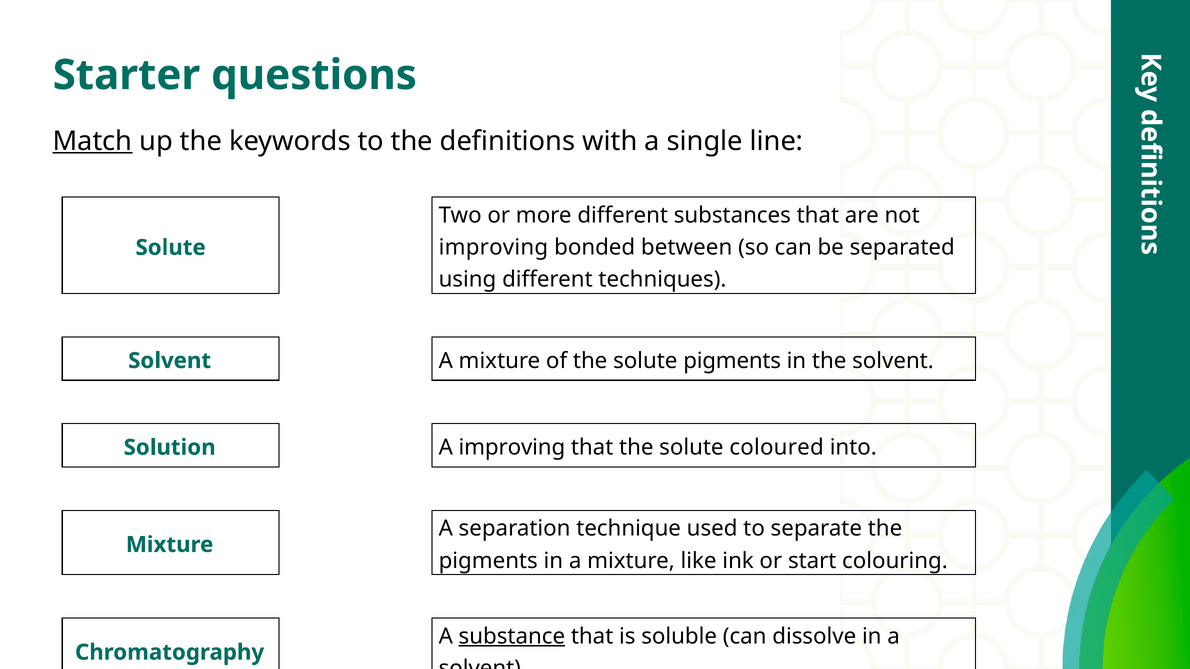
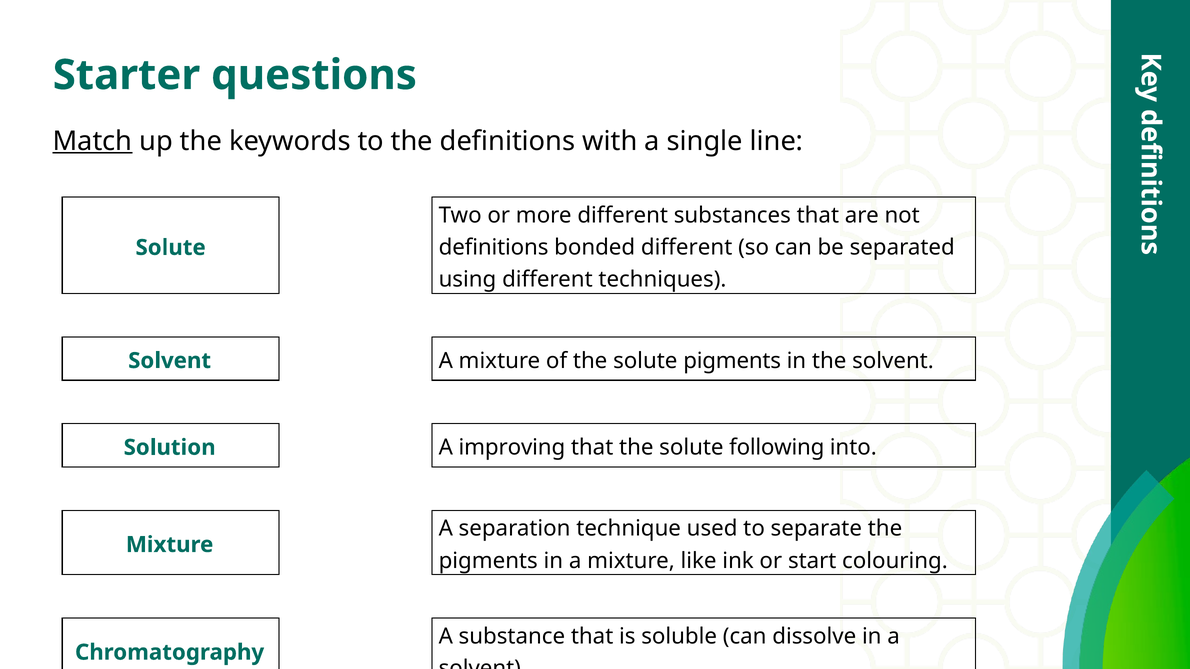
improving: improving -> definitions (494, 248)
bonded between: between -> different (687, 248)
coloured: coloured -> following (777, 448)
substance underline: present -> none (512, 637)
